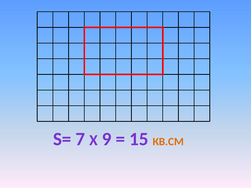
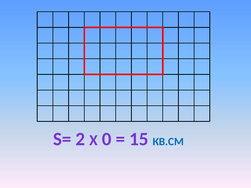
7: 7 -> 2 (80, 139)
9: 9 -> 0 (107, 139)
КВ.СМ colour: orange -> blue (168, 142)
